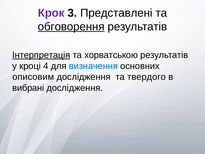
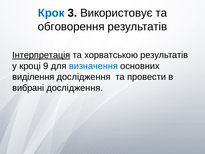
Крок colour: purple -> blue (51, 13)
Представлені: Представлені -> Використовує (116, 13)
обговорення underline: present -> none (71, 27)
4: 4 -> 9 (46, 66)
описовим: описовим -> виділення (33, 77)
твердого: твердого -> провести (147, 77)
